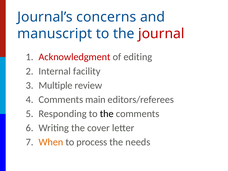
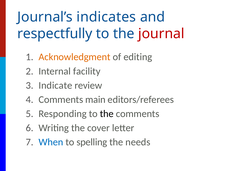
concerns: concerns -> indicates (106, 17)
manuscript: manuscript -> respectfully (55, 34)
Acknowledgment colour: red -> orange (75, 57)
Multiple: Multiple -> Indicate (55, 85)
When colour: orange -> blue (51, 142)
process: process -> spelling (92, 142)
